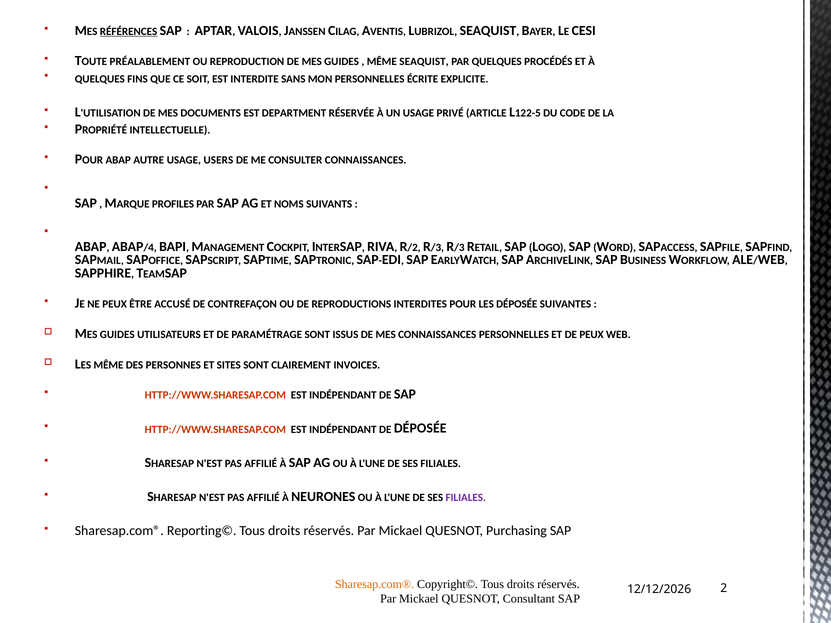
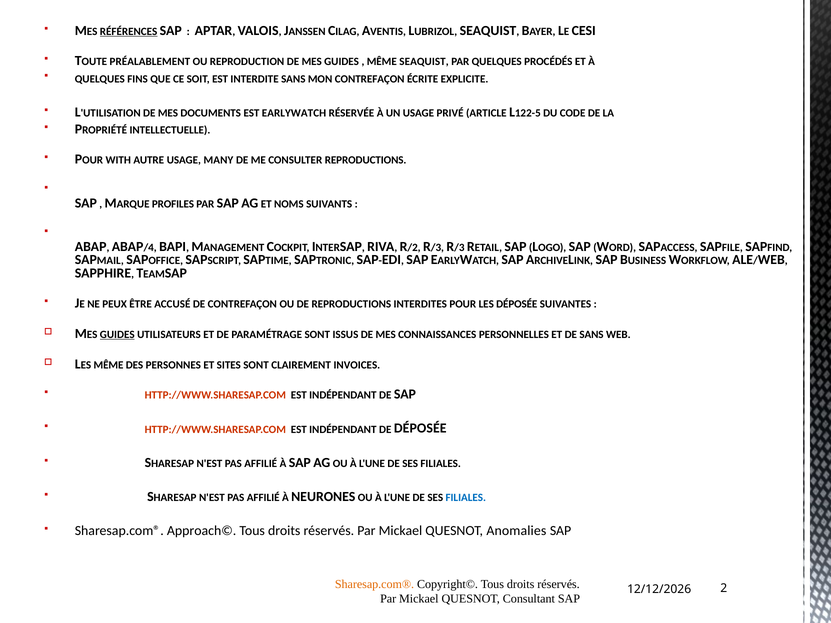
MON PERSONNELLES: PERSONNELLES -> CONTREFAÇON (370, 79)
EST DEPARTMENT: DEPARTMENT -> EARLYWATCH (294, 113)
POUR ABAP: ABAP -> WITH (118, 160)
USERS: USERS -> MANY (218, 160)
CONSULTER CONNAISSANCES: CONNAISSANCES -> REPRODUCTIONS (366, 160)
GUIDES underline: none -> present (117, 335)
DE PEUX: PEUX -> SANS (592, 335)
FILIALES colour: purple -> blue (466, 498)
Reporting©: Reporting© -> Approach© (202, 531)
Purchasing: Purchasing -> Anomalies (516, 531)
